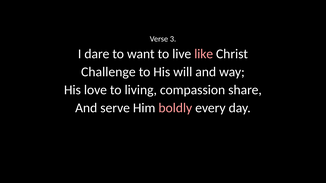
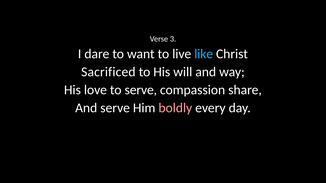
like colour: pink -> light blue (204, 54)
Challenge: Challenge -> Sacrificed (108, 72)
to living: living -> serve (141, 90)
